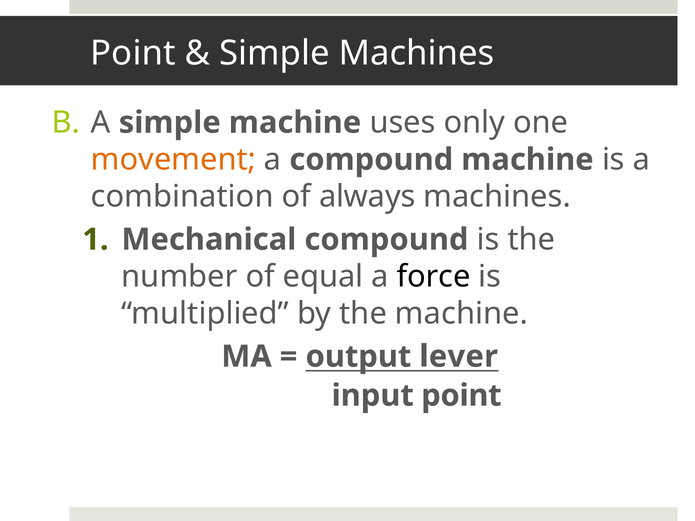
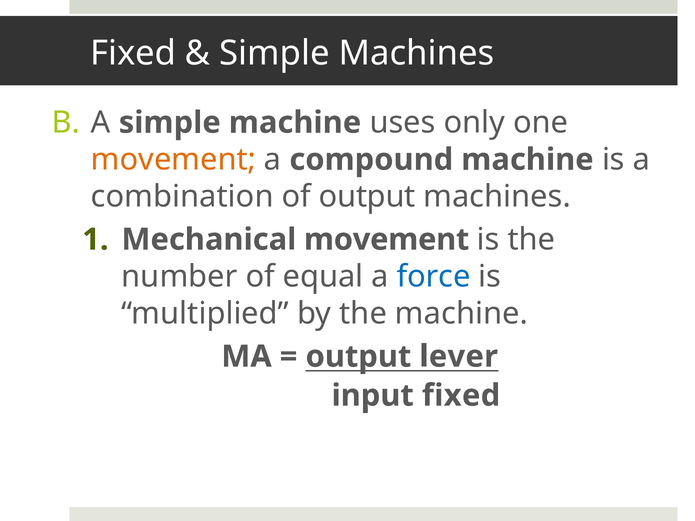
Point: Point -> Fixed (133, 53)
of always: always -> output (367, 197)
Mechanical compound: compound -> movement (387, 240)
force colour: black -> blue (434, 277)
input point: point -> fixed (461, 396)
